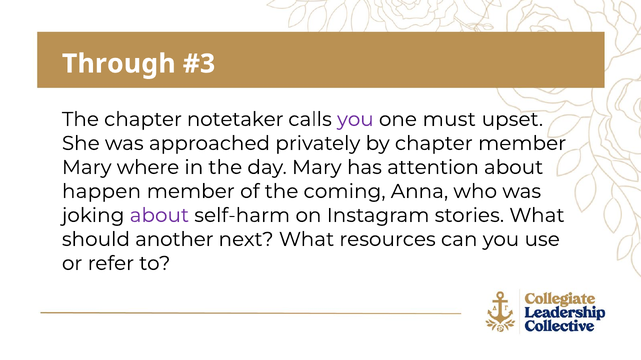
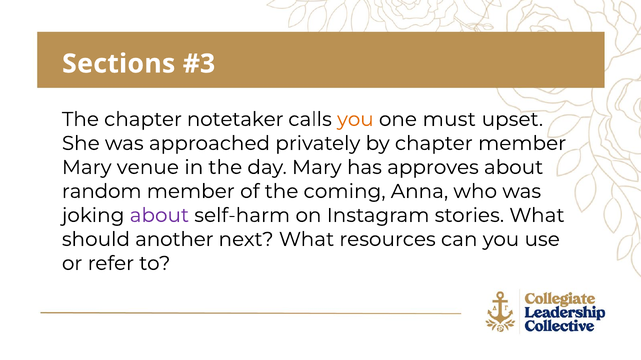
Through: Through -> Sections (119, 64)
you colour: purple -> orange (355, 119)
where: where -> venue (148, 168)
attention: attention -> approves (433, 168)
happen: happen -> random (102, 192)
